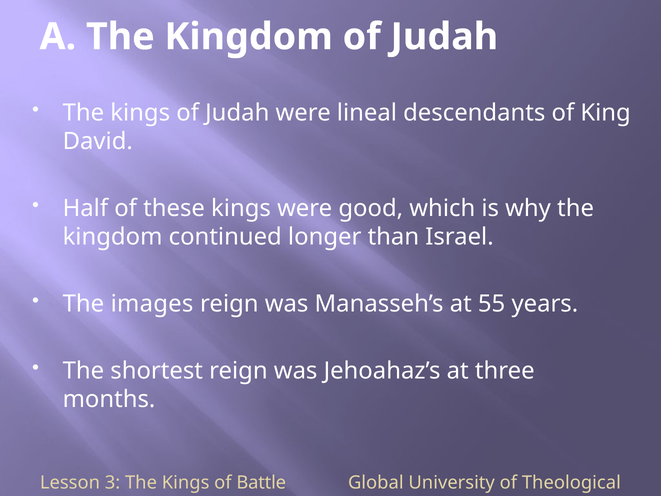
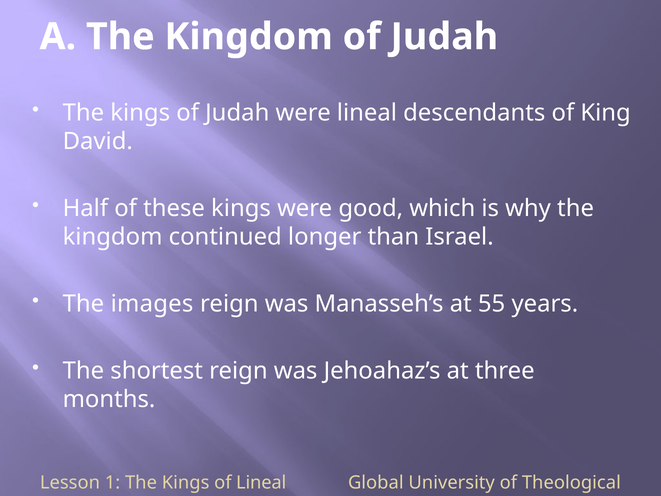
3: 3 -> 1 (113, 482)
of Battle: Battle -> Lineal (261, 482)
